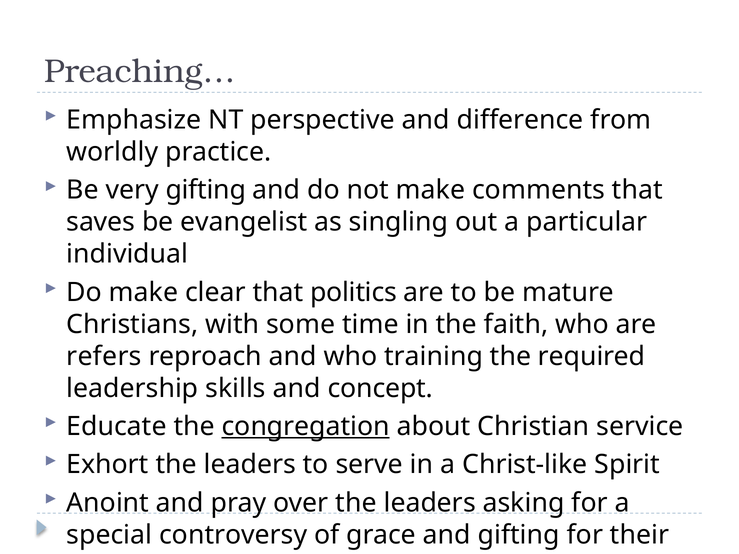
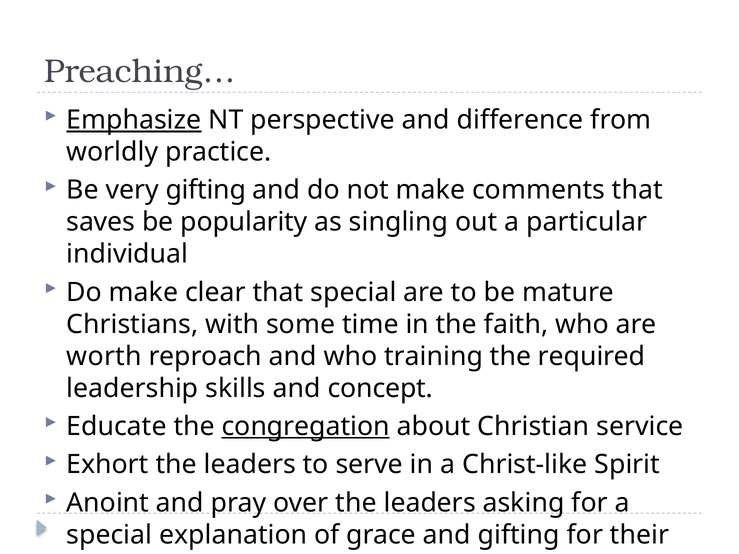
Emphasize underline: none -> present (134, 120)
evangelist: evangelist -> popularity (244, 222)
that politics: politics -> special (353, 292)
refers: refers -> worth (104, 356)
controversy: controversy -> explanation (233, 535)
